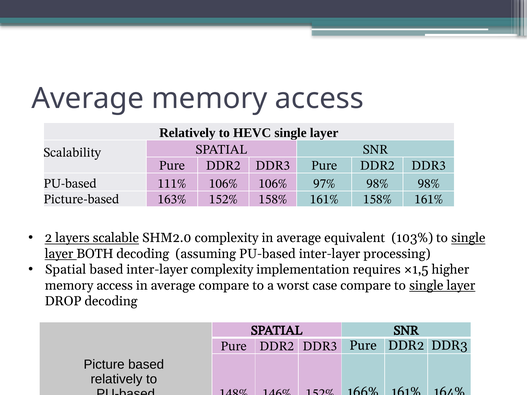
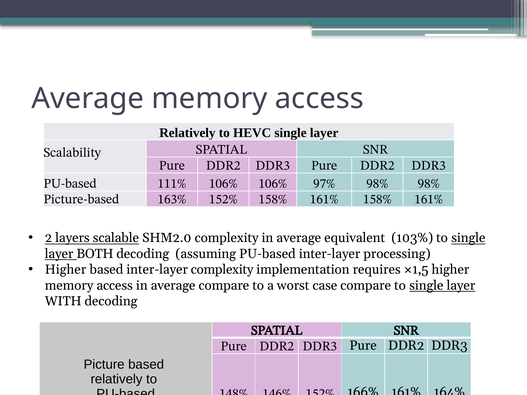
Spatial: Spatial -> Higher (66, 270)
DROP: DROP -> WITH (63, 301)
